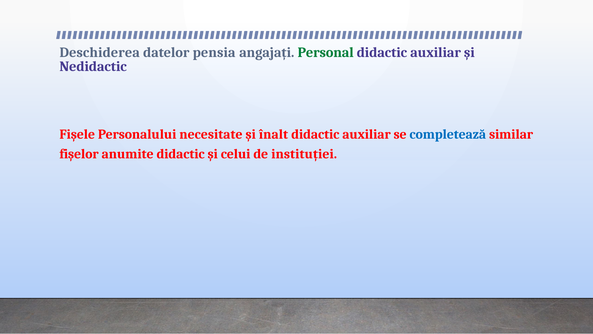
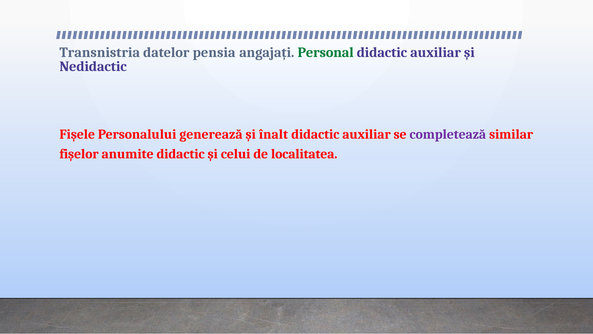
Deschiderea: Deschiderea -> Transnistria (100, 53)
necesitate: necesitate -> generează (211, 134)
completează colour: blue -> purple (448, 134)
instituției: instituției -> localitatea (304, 154)
